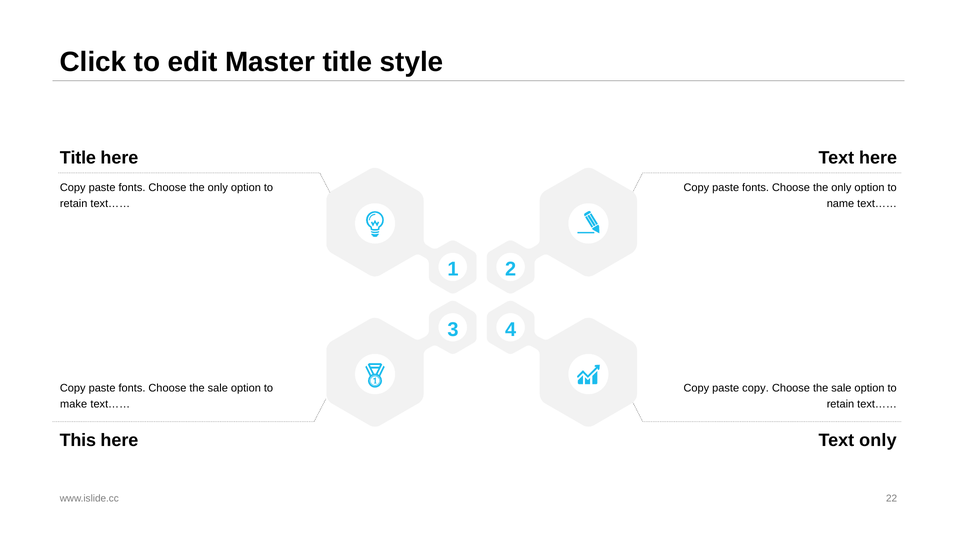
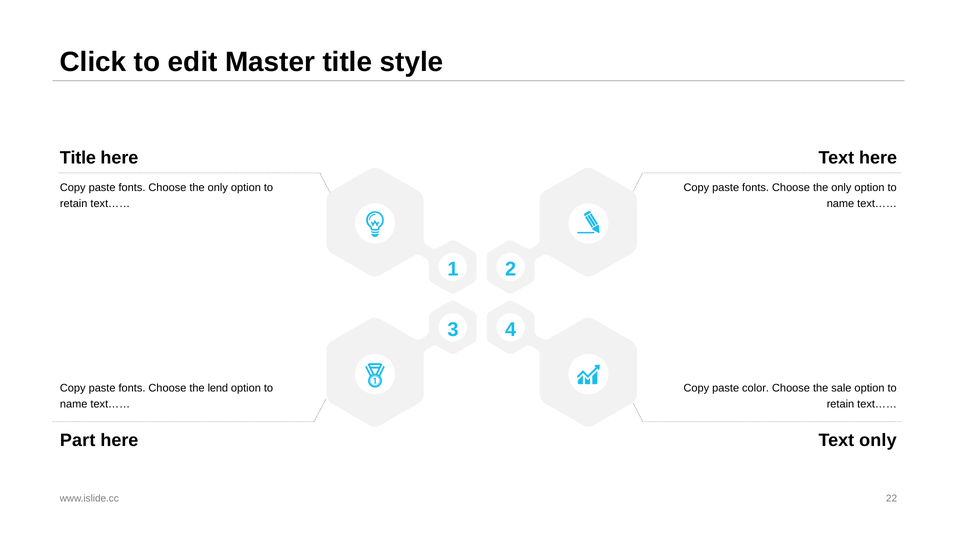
fonts Choose the sale: sale -> lend (218, 389)
paste copy: copy -> color (756, 389)
make: make -> name (74, 404)
This: This -> Part (78, 441)
